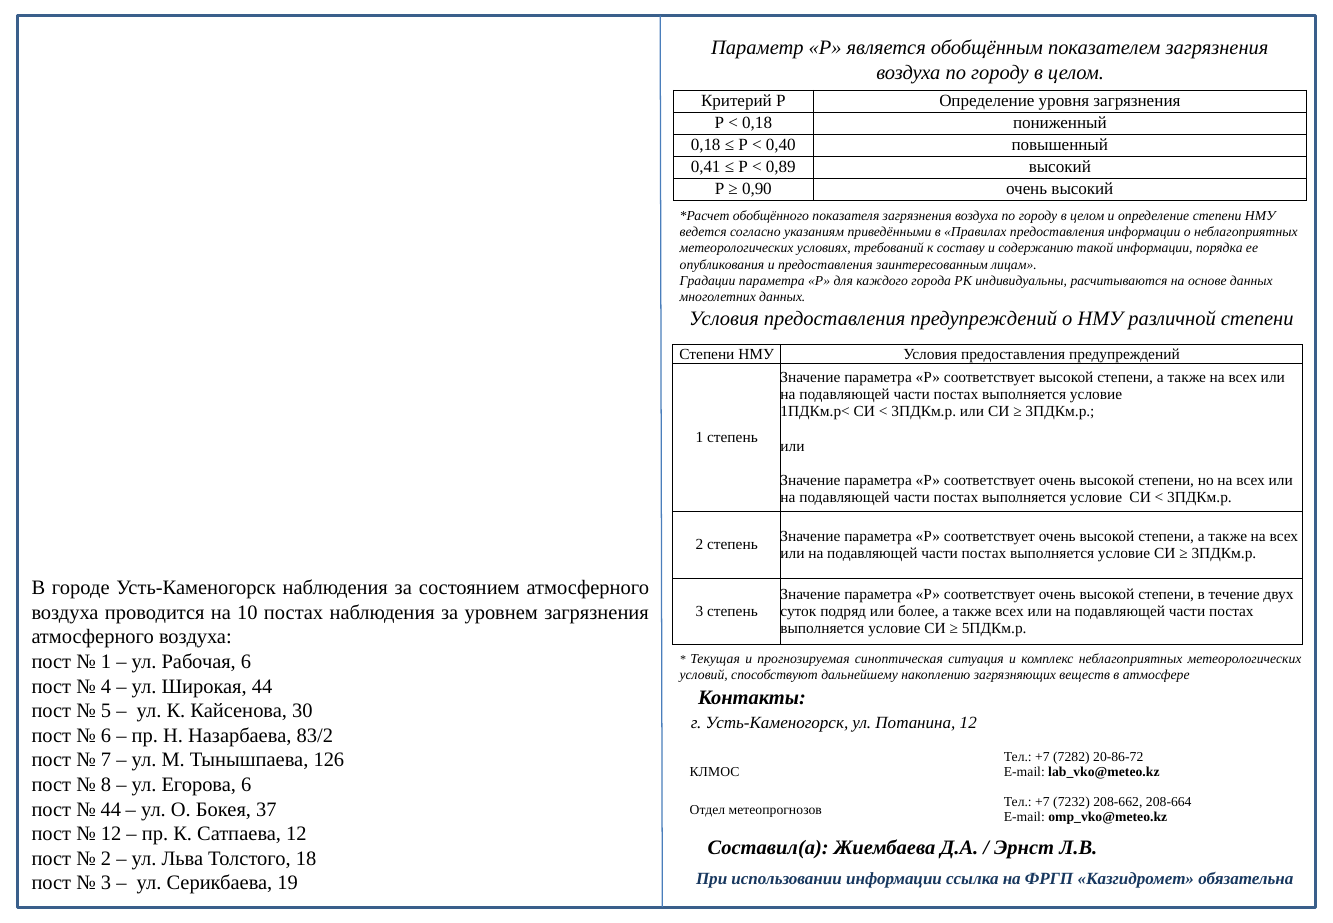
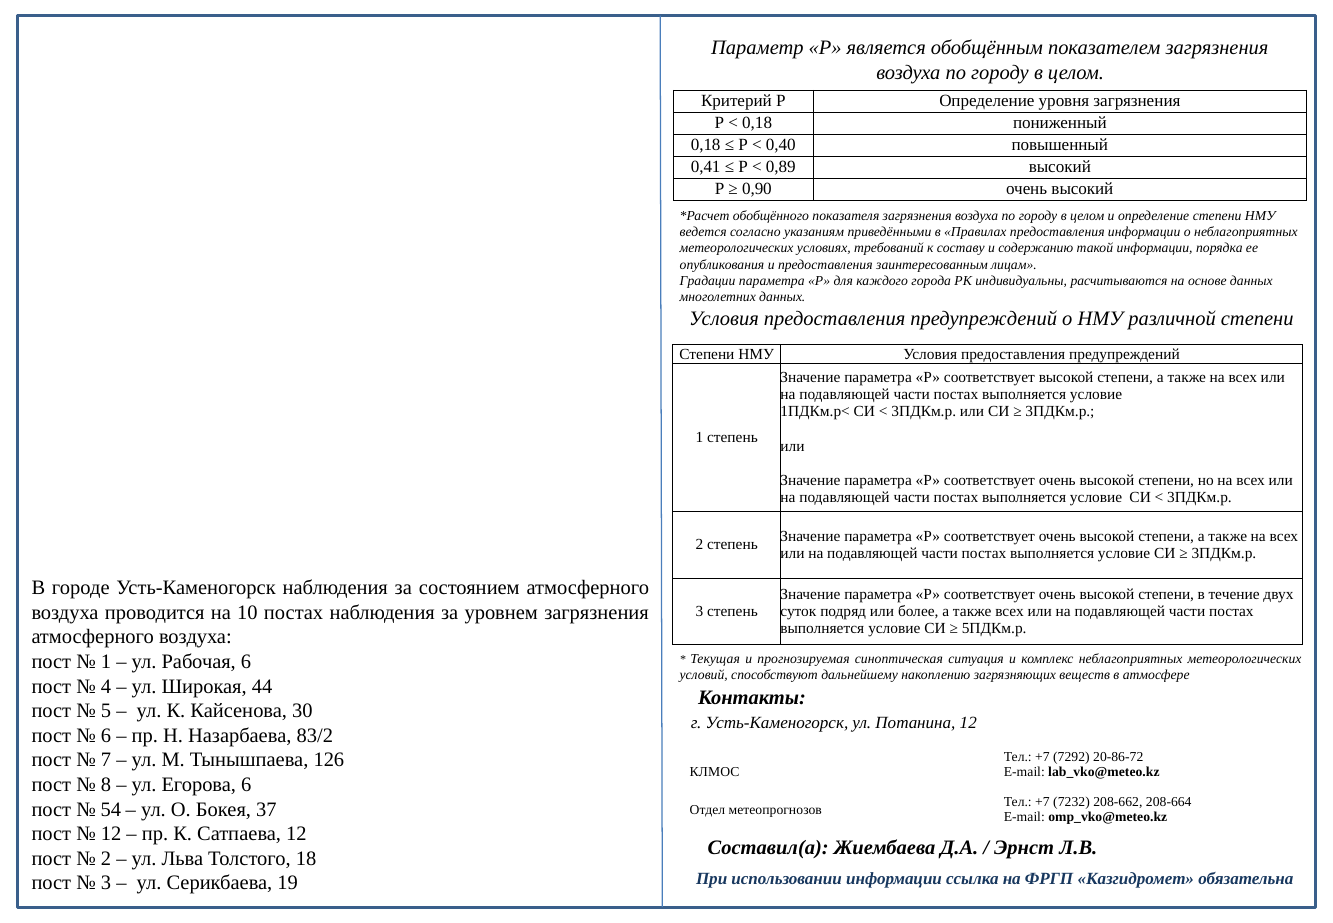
7282: 7282 -> 7292 (1071, 757)
44: 44 -> 54 (111, 809)
